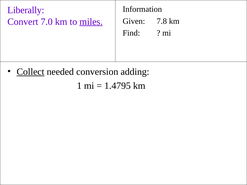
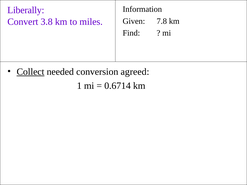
7.0: 7.0 -> 3.8 (47, 22)
miles underline: present -> none (91, 22)
adding: adding -> agreed (135, 72)
1.4795: 1.4795 -> 0.6714 (118, 86)
